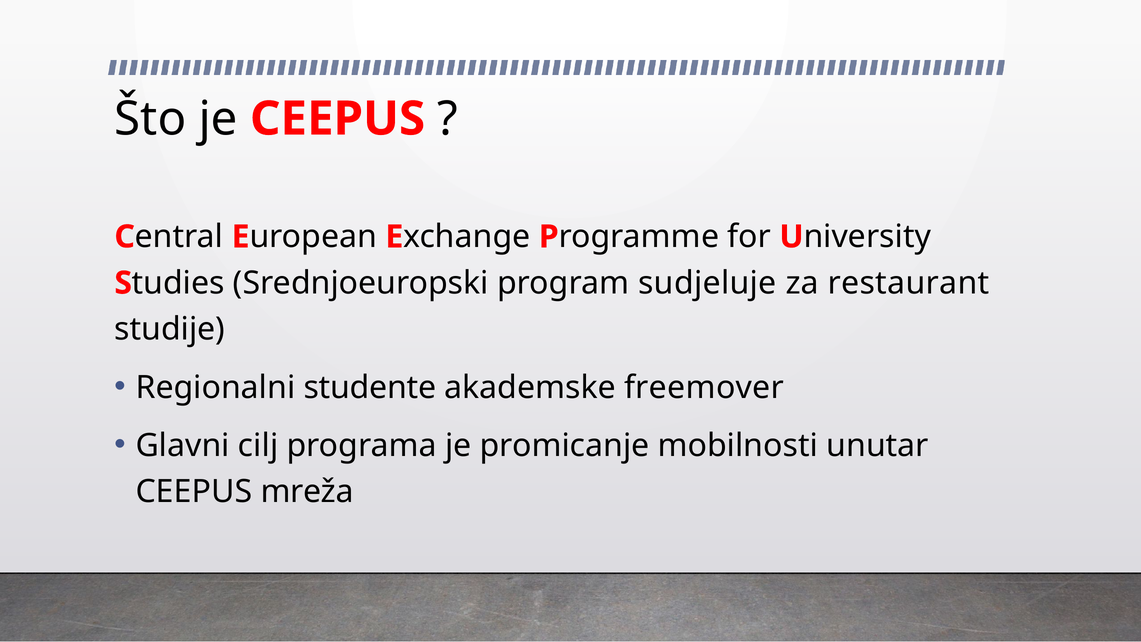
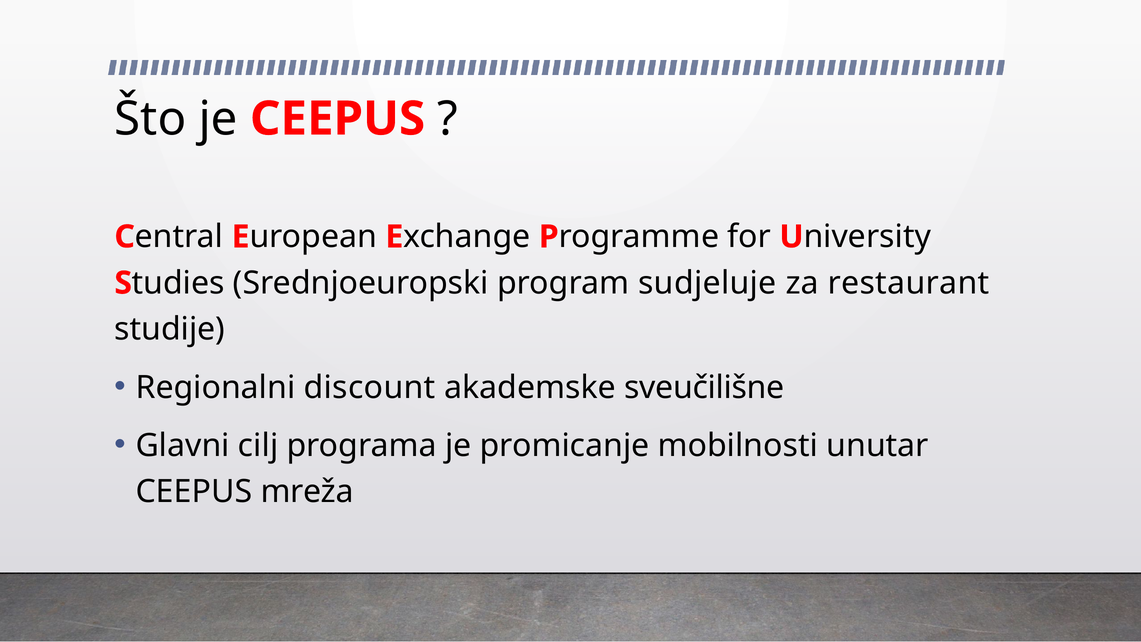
studente: studente -> discount (370, 387)
freemover: freemover -> sveučilišne (704, 387)
